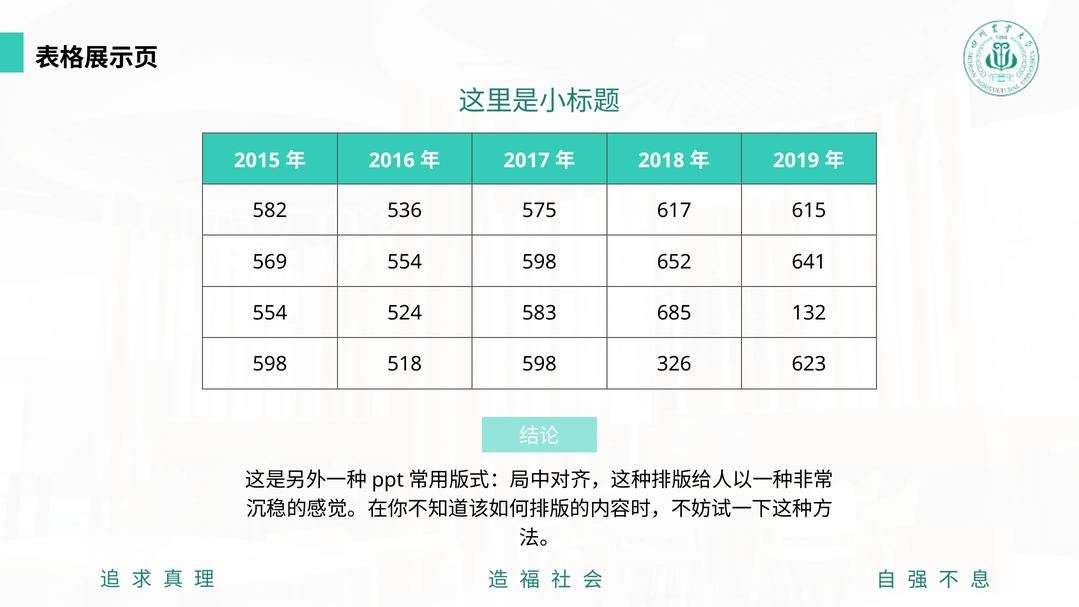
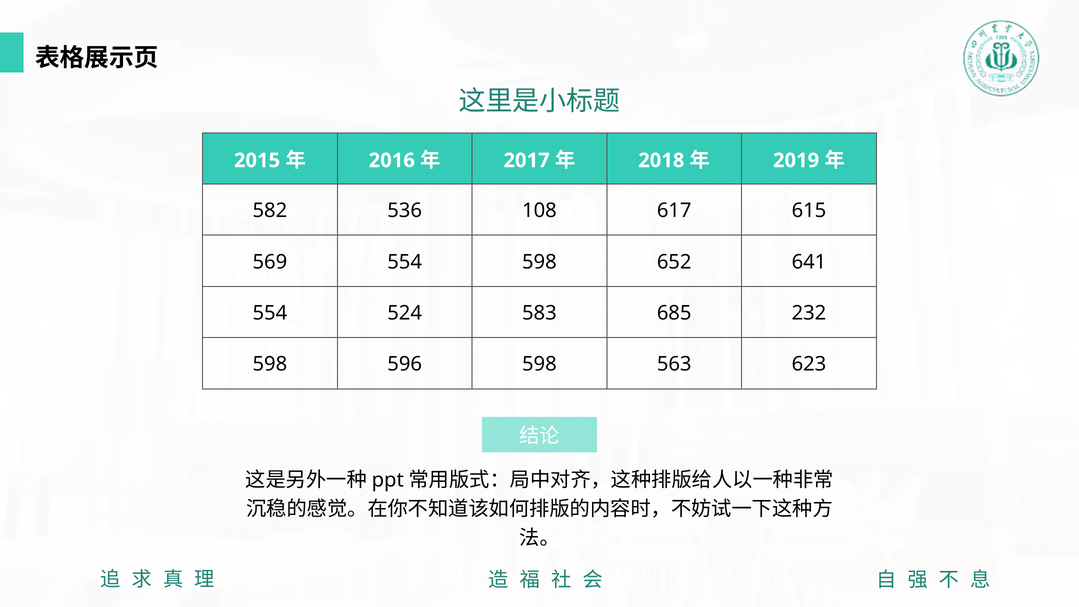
575: 575 -> 108 (539, 211)
132: 132 -> 232 (809, 313)
518: 518 -> 596 (405, 364)
326: 326 -> 563 (674, 364)
